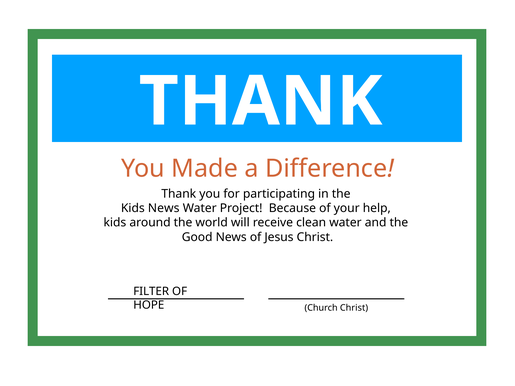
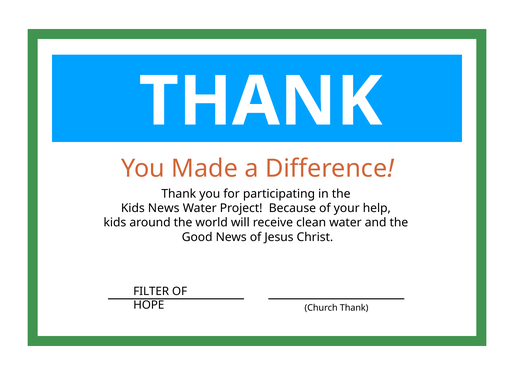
Church Christ: Christ -> Thank (354, 308)
